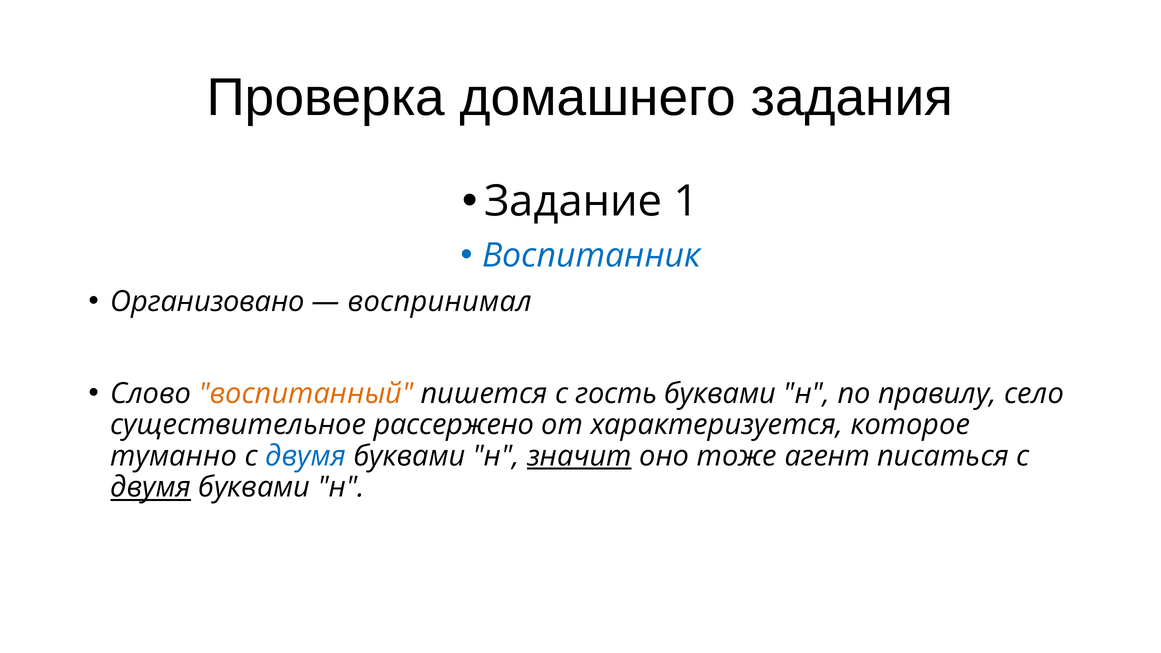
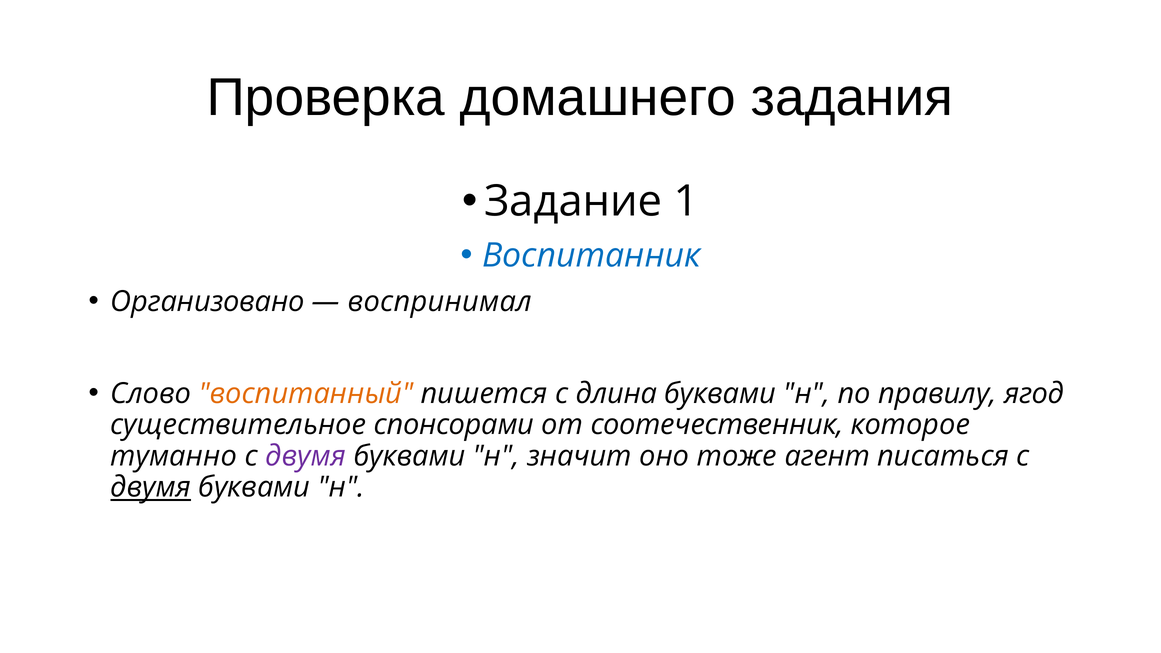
гость: гость -> длина (616, 393)
село: село -> ягод (1034, 393)
рассержено: рассержено -> спонсорами (454, 425)
характеризуется: характеризуется -> соотечественник (717, 425)
двумя colour: blue -> purple (306, 456)
значит underline: present -> none (579, 456)
